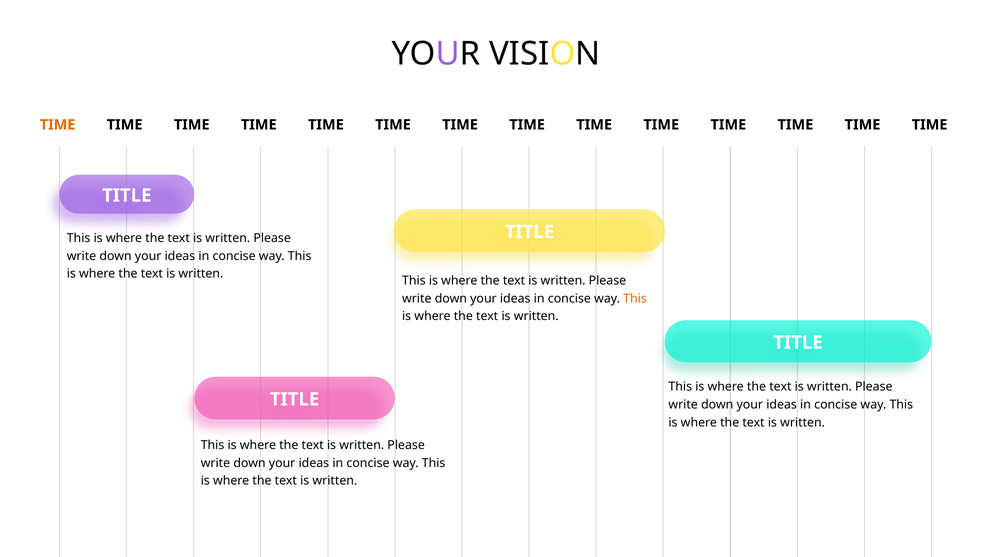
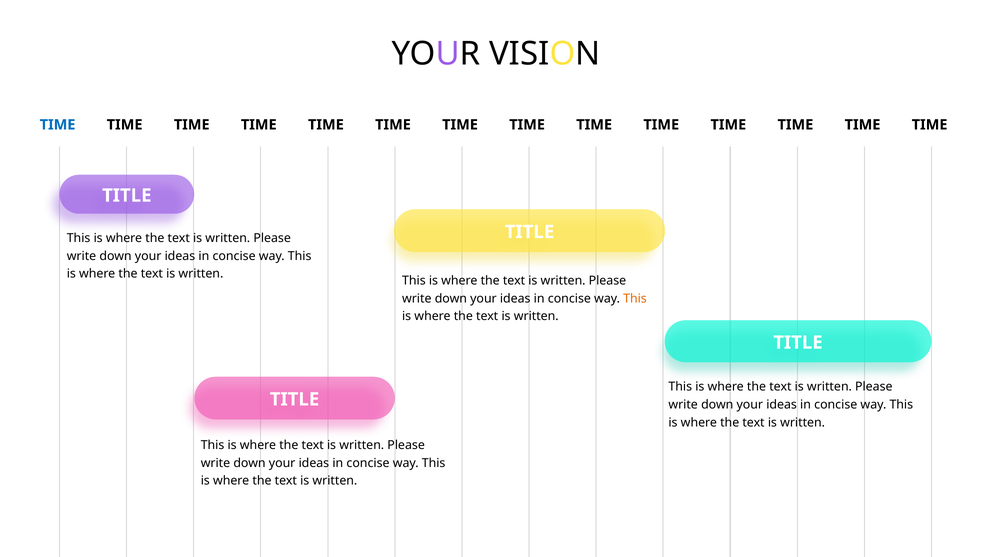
TIME colour: orange -> blue (58, 125)
